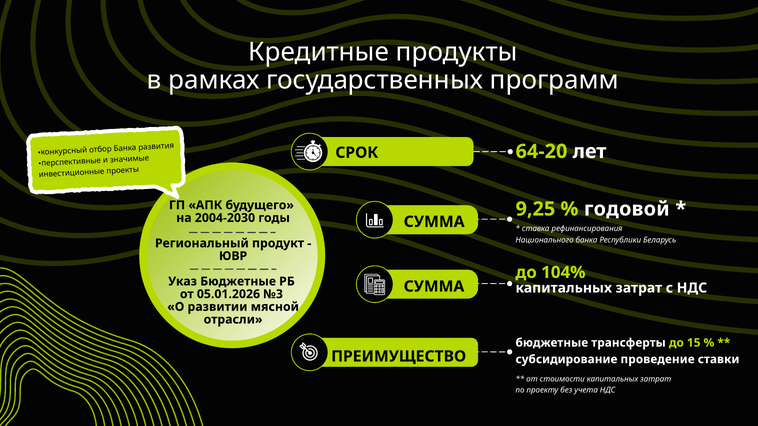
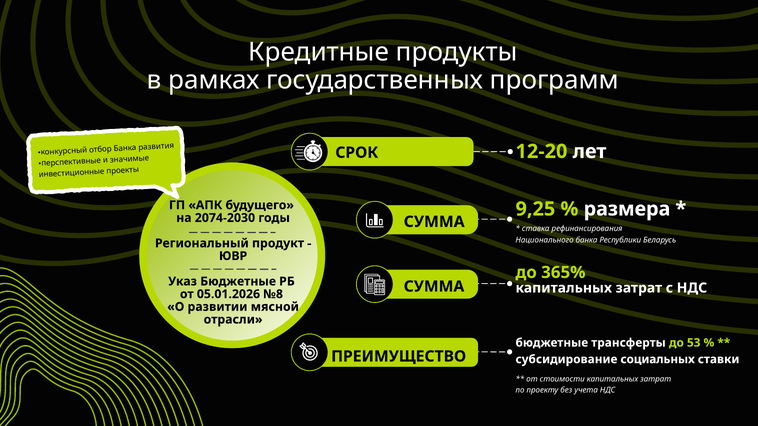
64-20: 64-20 -> 12-20 (541, 152)
годовой: годовой -> размера (627, 209)
2004-2030: 2004-2030 -> 2074-2030 (225, 218)
104%: 104% -> 365% (563, 273)
№3: №3 -> №8 (273, 294)
15: 15 -> 53 (694, 343)
проведение: проведение -> социальных (658, 360)
